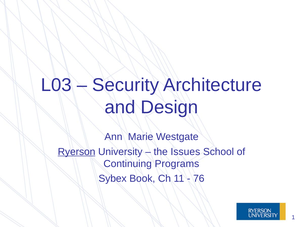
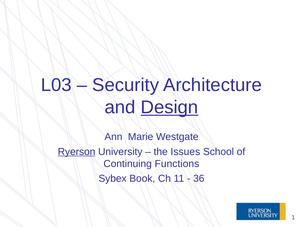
Design underline: none -> present (169, 107)
Programs: Programs -> Functions (177, 164)
76: 76 -> 36 (199, 179)
